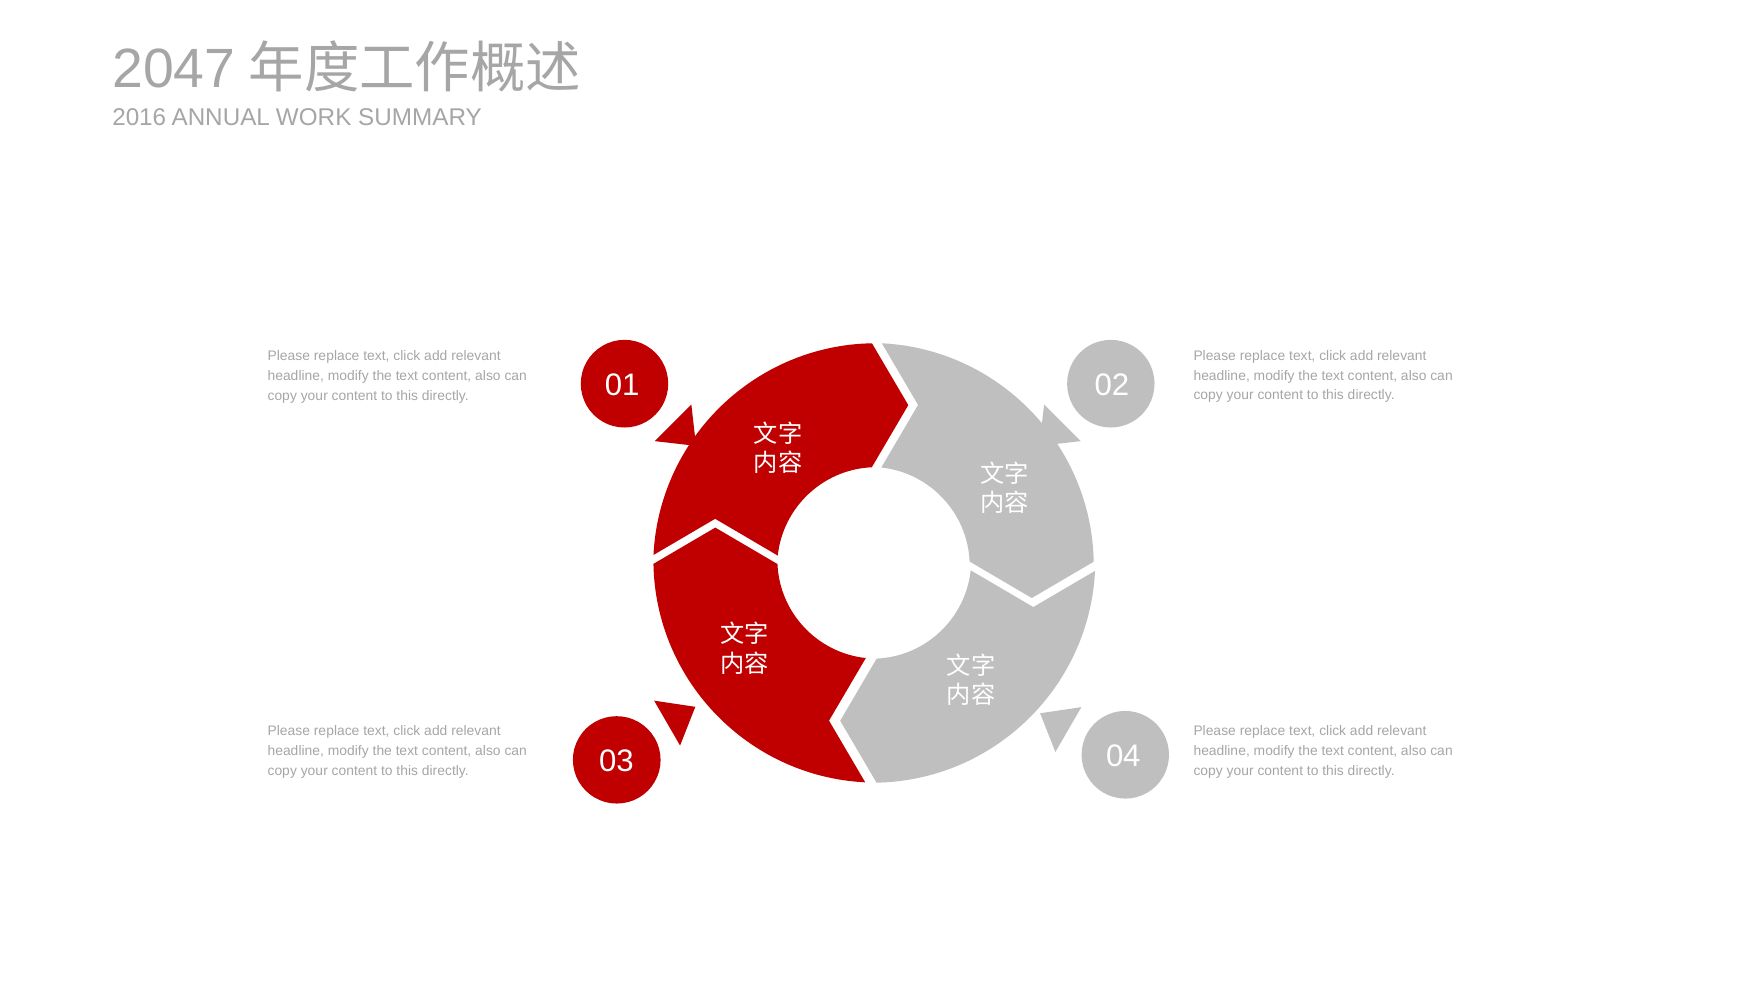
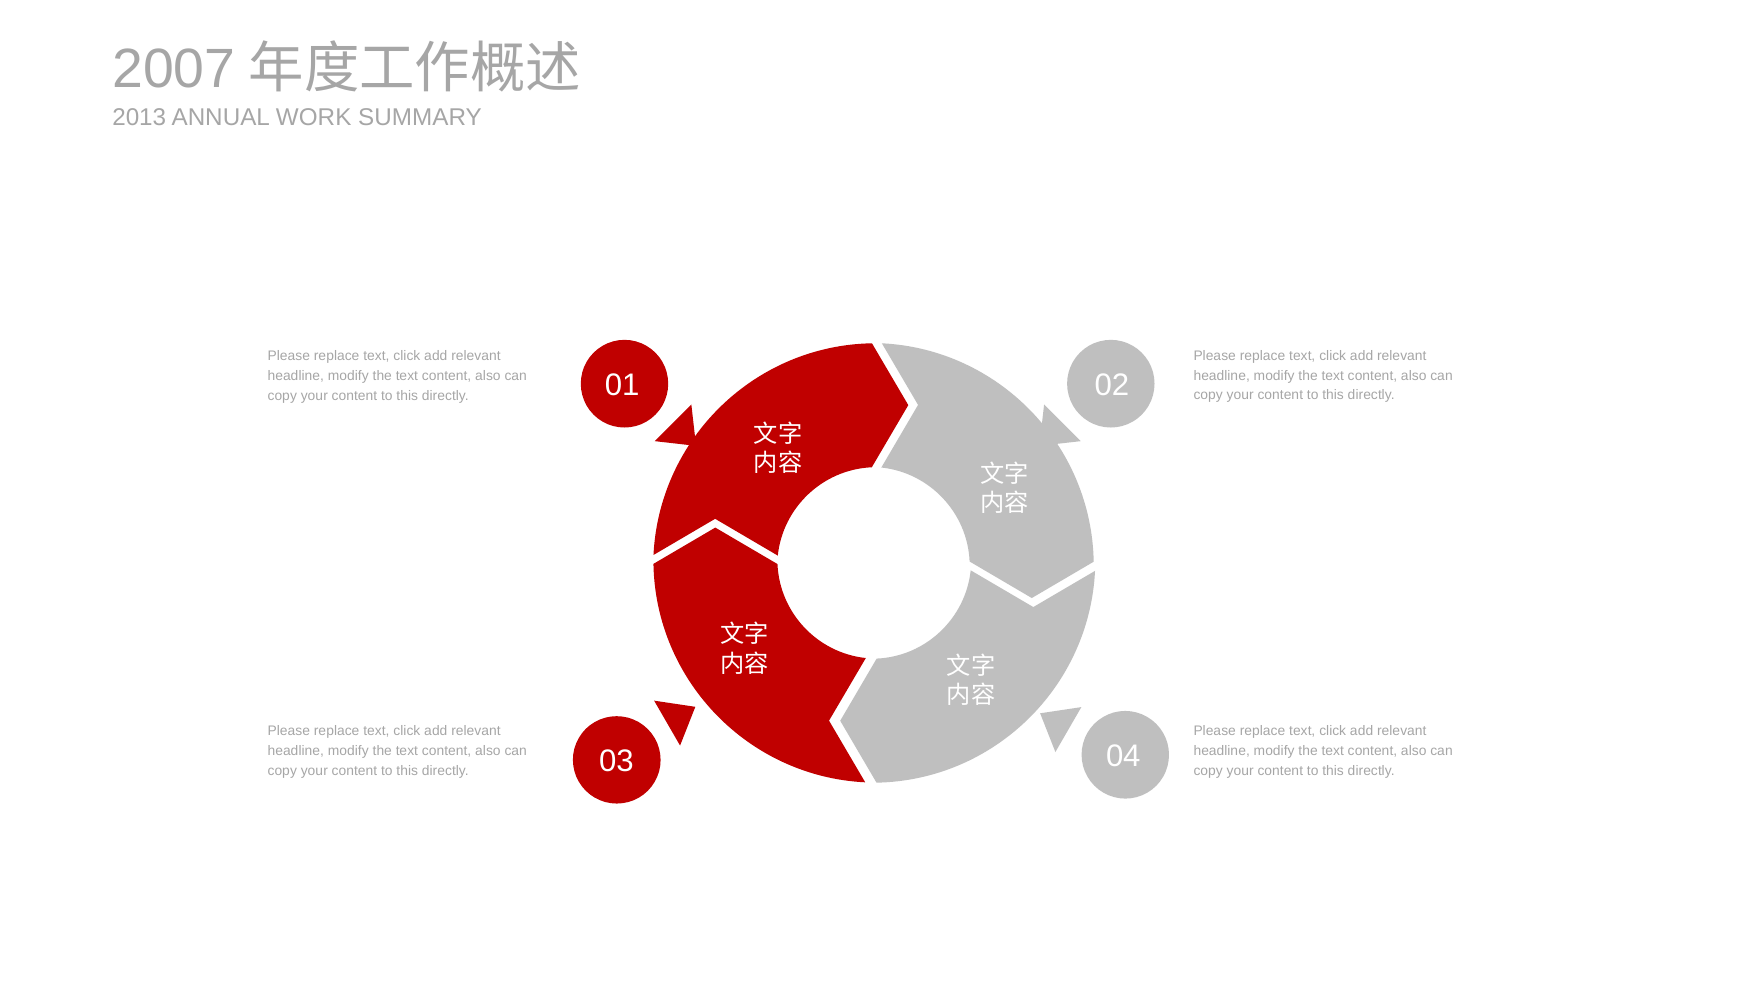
2047: 2047 -> 2007 (174, 69)
2016: 2016 -> 2013 (139, 118)
